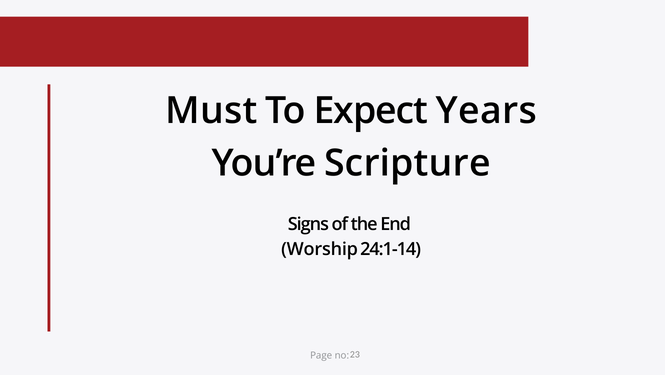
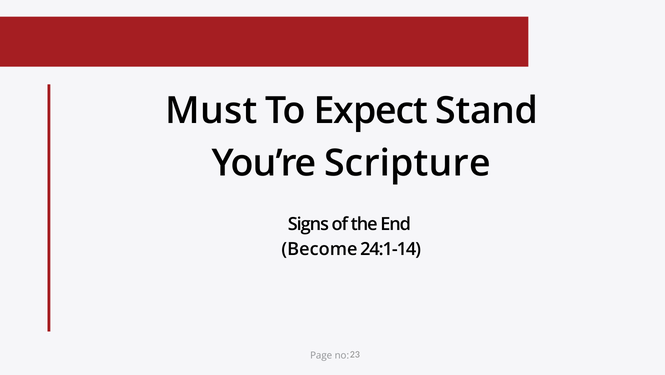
Years: Years -> Stand (487, 111)
Worship: Worship -> Become (319, 250)
